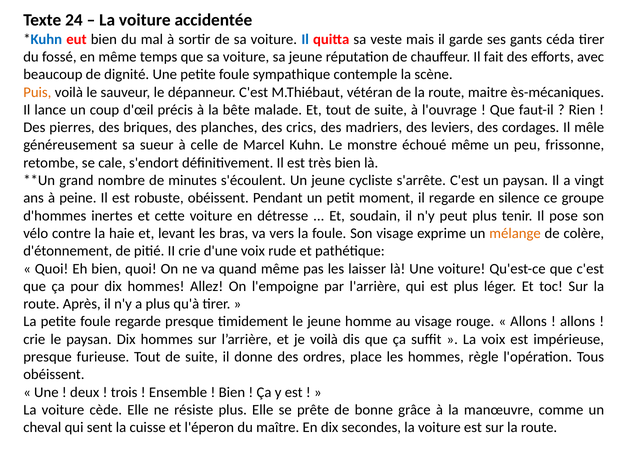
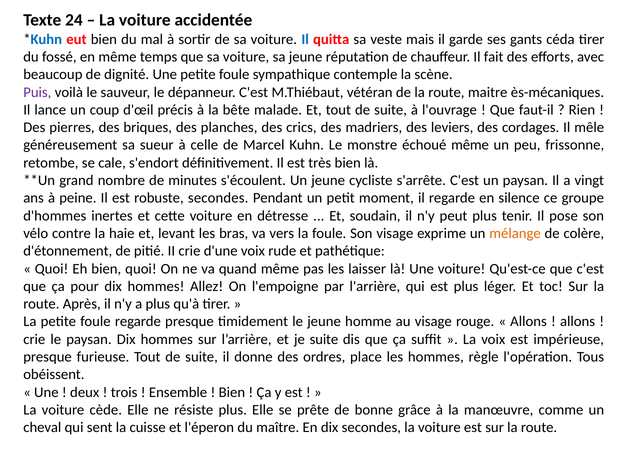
Puis colour: orange -> purple (37, 92)
robuste obéissent: obéissent -> secondes (218, 198)
je voilà: voilà -> suite (324, 339)
